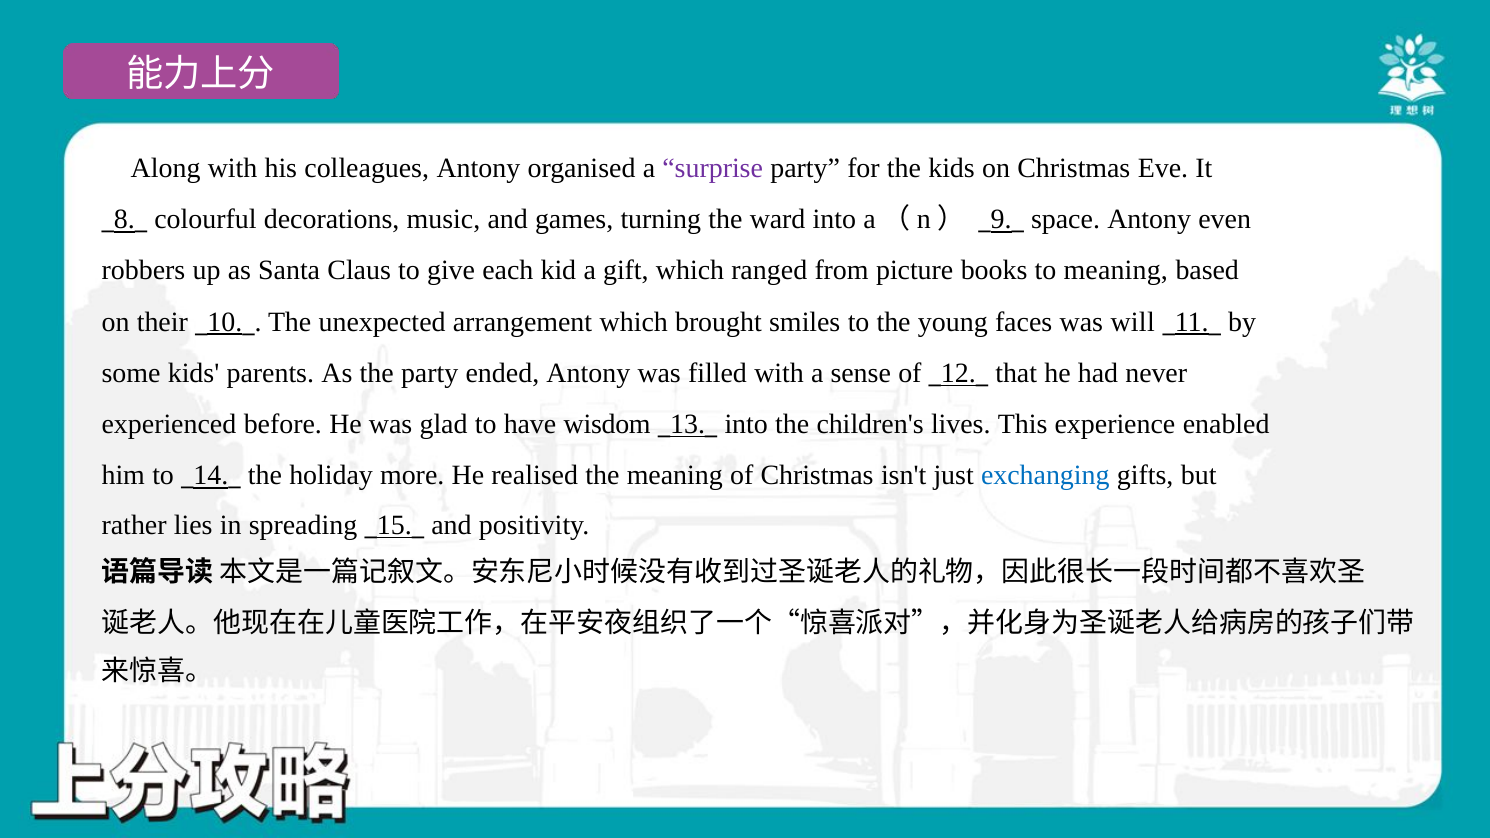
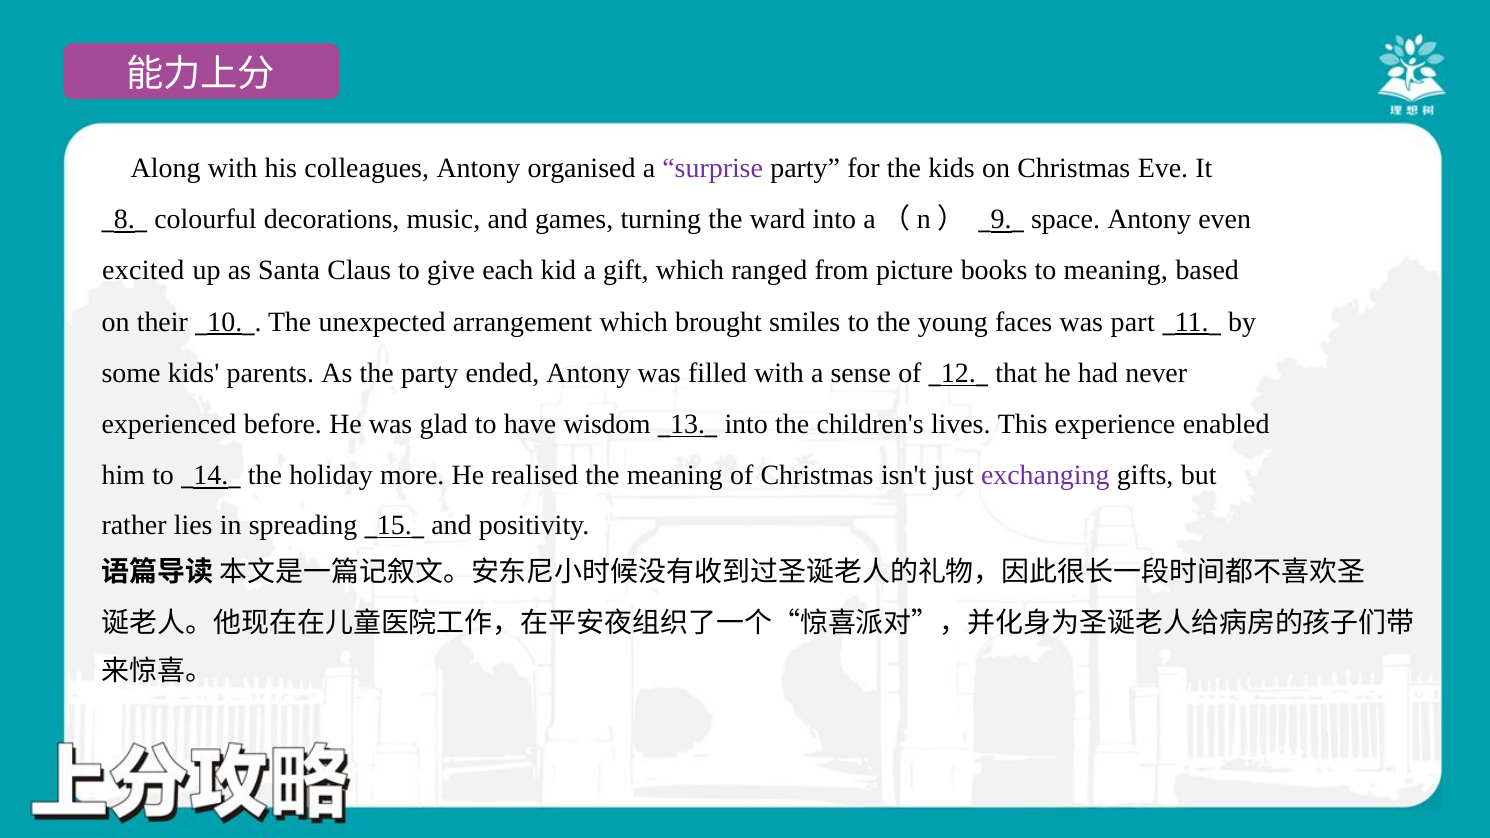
robbers: robbers -> excited (143, 271)
will: will -> part (1133, 322)
exchanging colour: blue -> purple (1045, 476)
